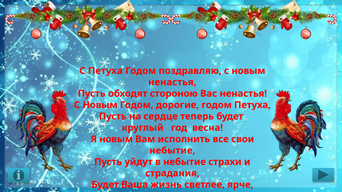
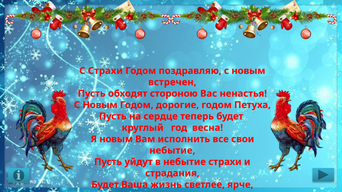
С Петуха: Петуха -> Страхи (105, 71)
ненастья: ненастья -> встречен (172, 82)
